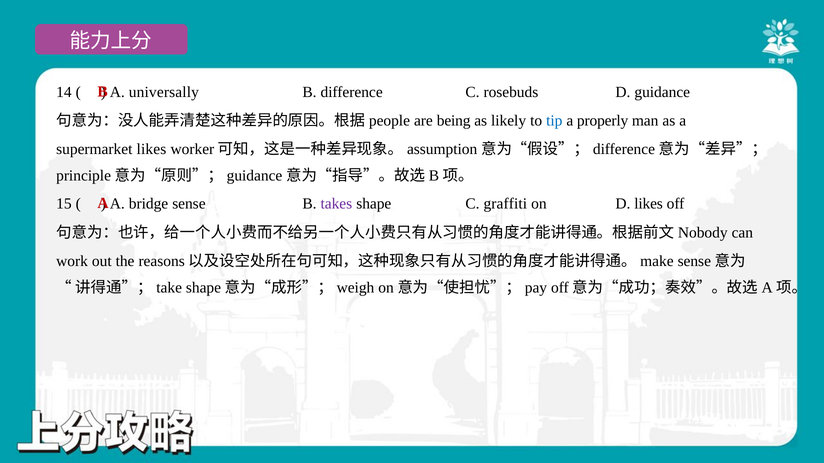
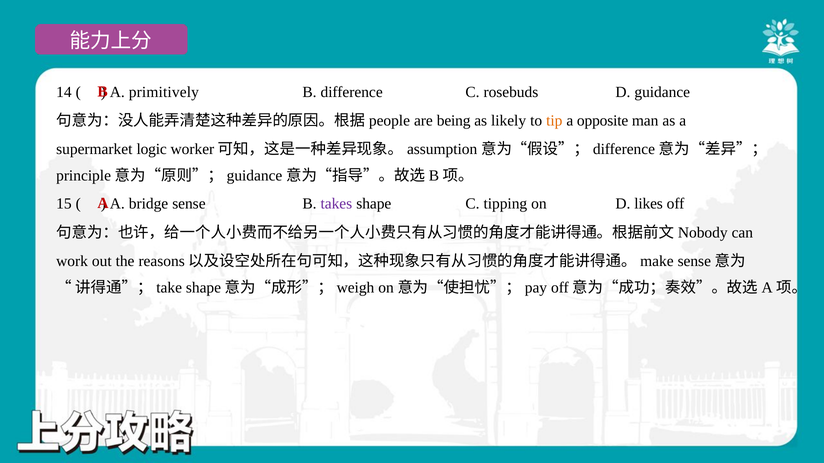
universally: universally -> primitively (164, 92)
tip colour: blue -> orange (554, 121)
properly: properly -> opposite (603, 121)
supermarket likes: likes -> logic (152, 149)
graffiti: graffiti -> tipping (505, 204)
